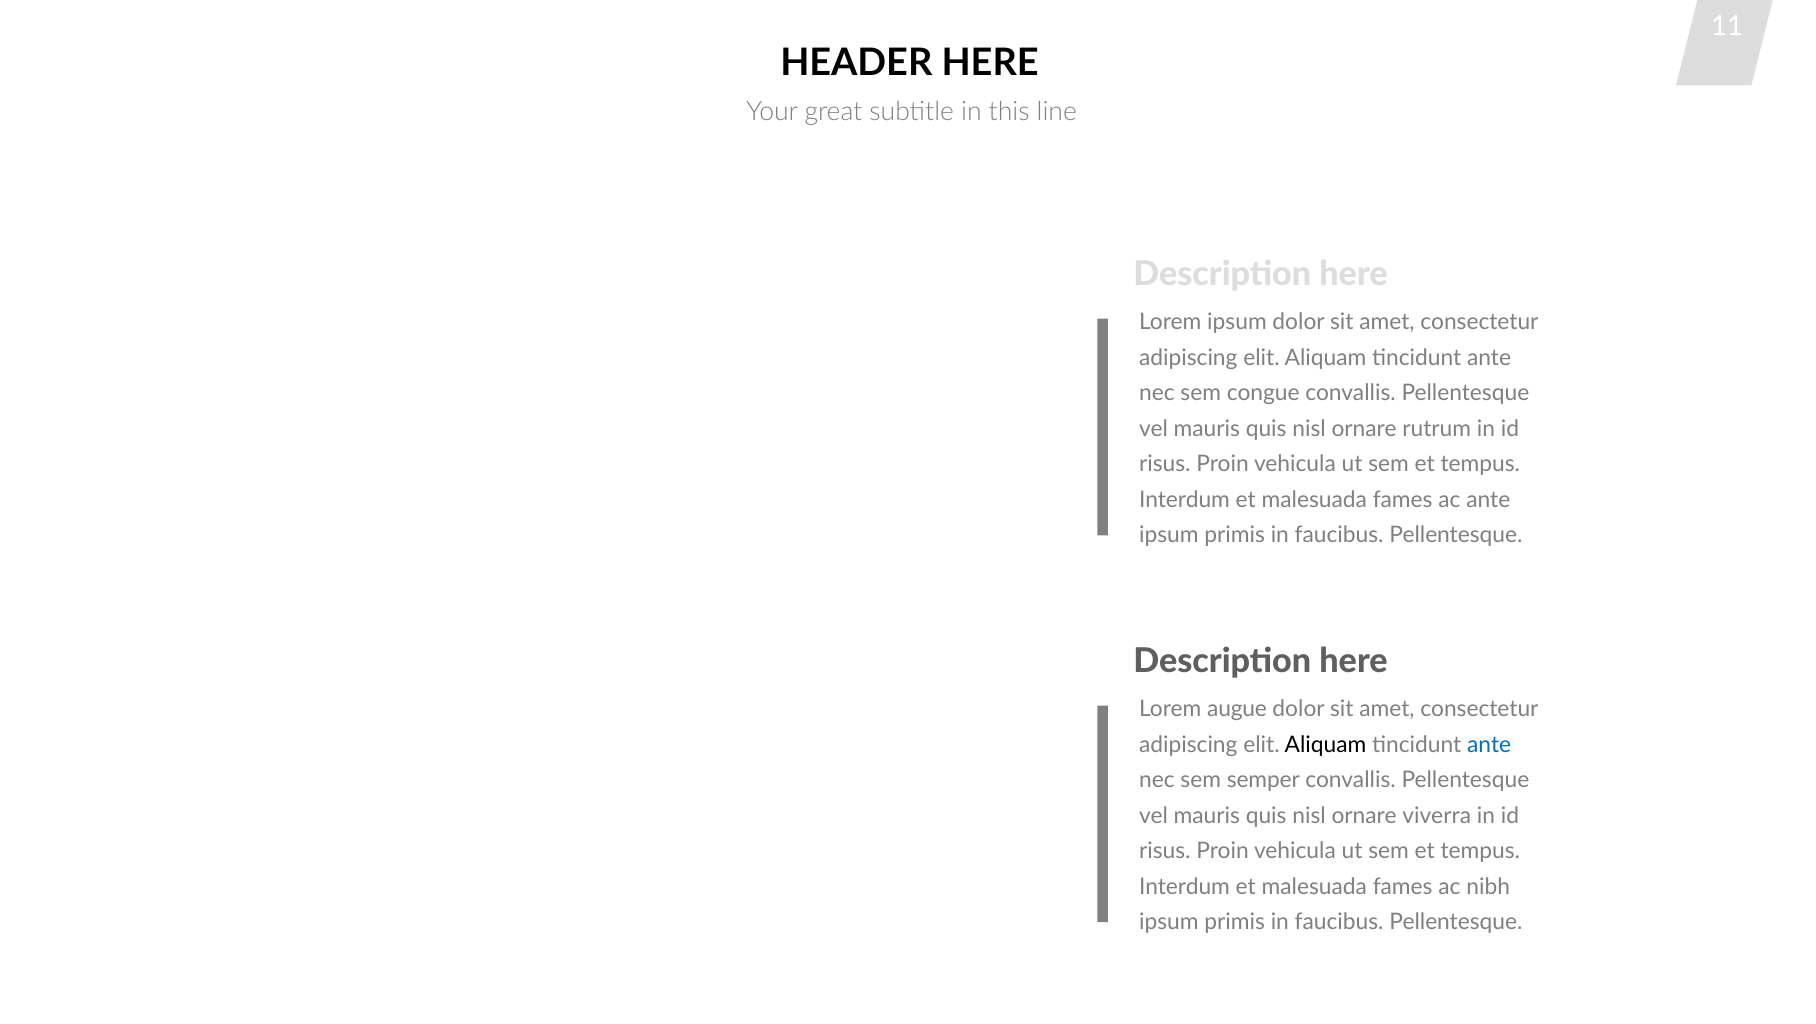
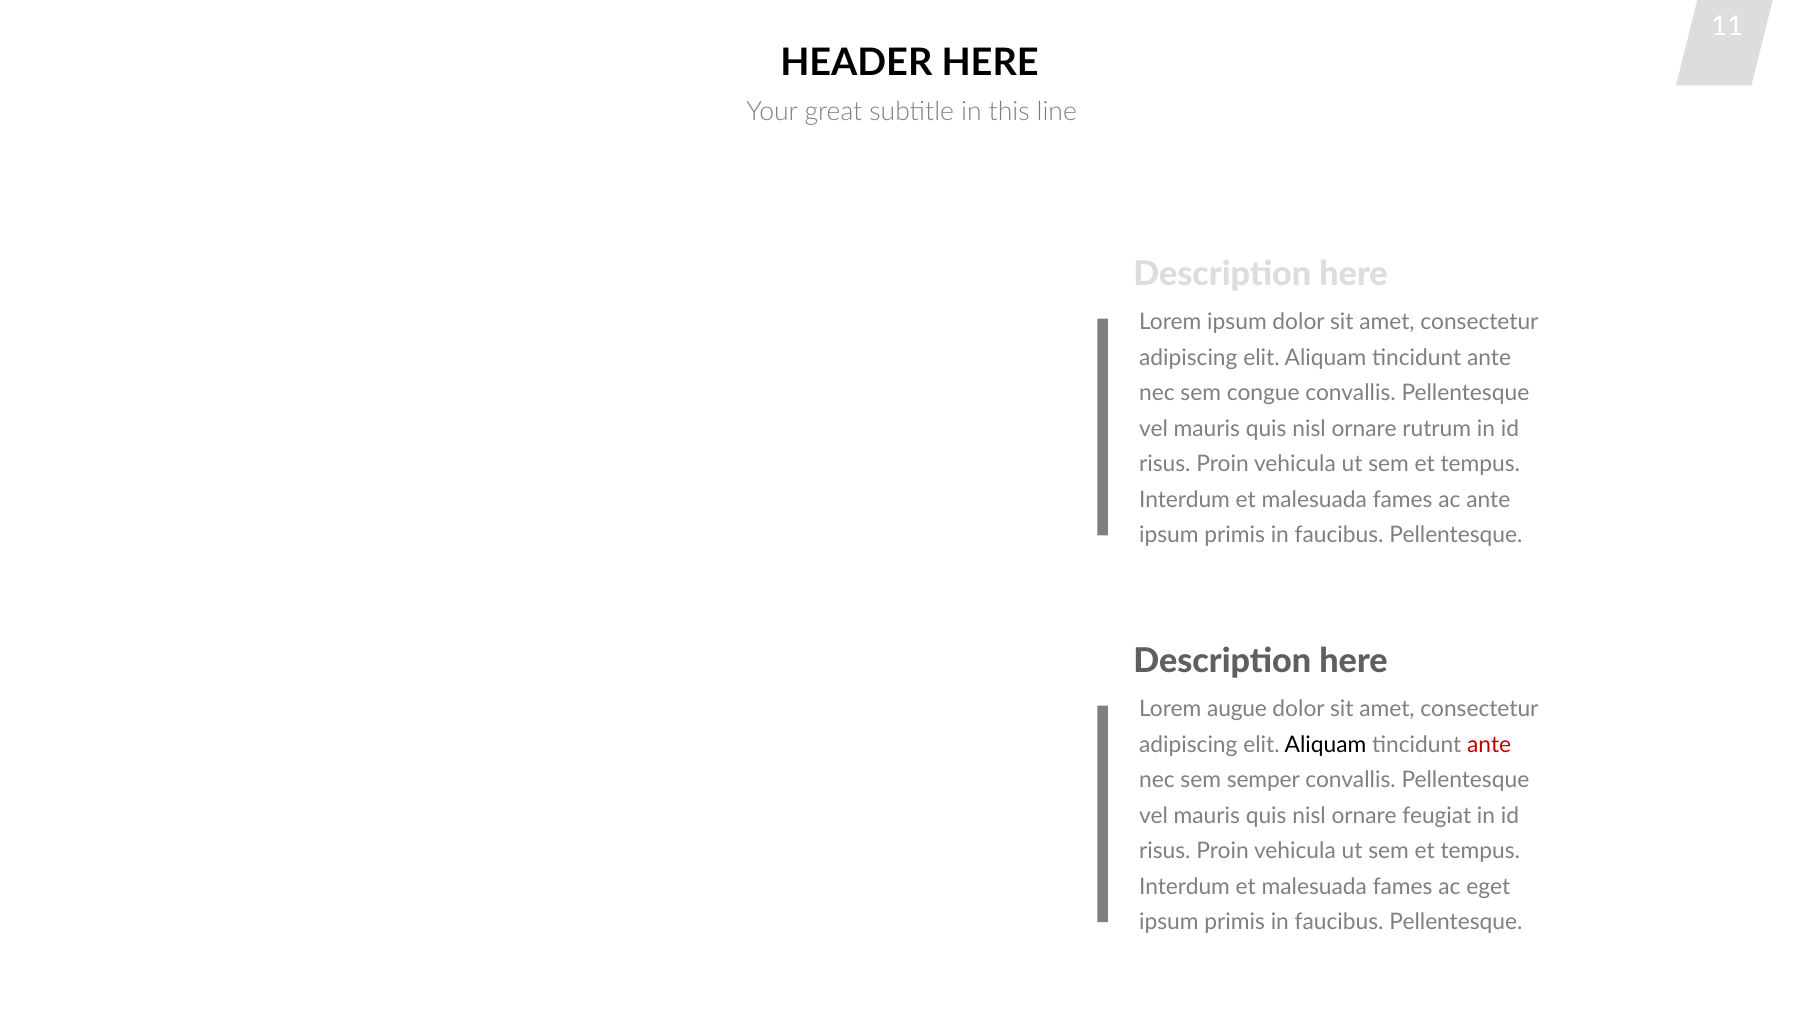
ante colour: blue -> red (1489, 745)
viverra: viverra -> feugiat (1437, 816)
nibh: nibh -> eget (1488, 887)
